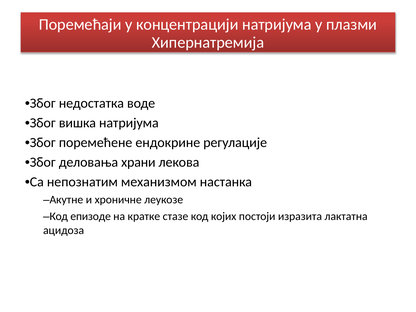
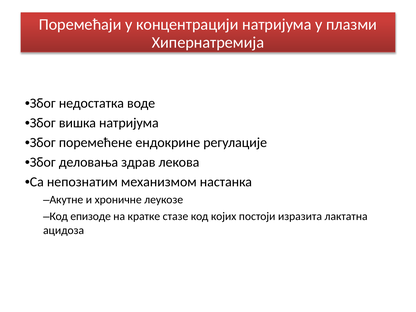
храни: храни -> здрав (138, 162)
